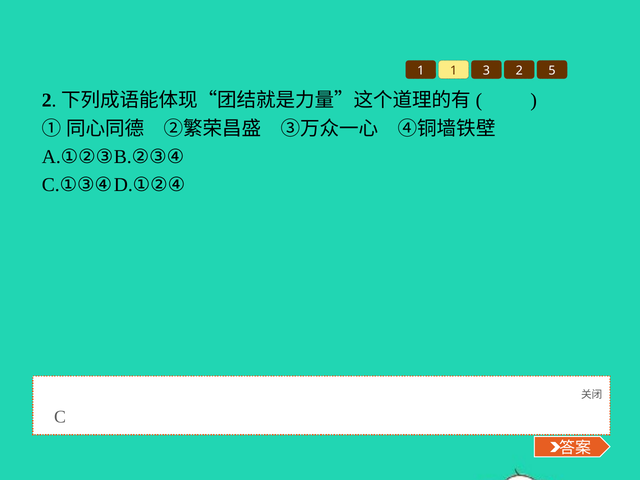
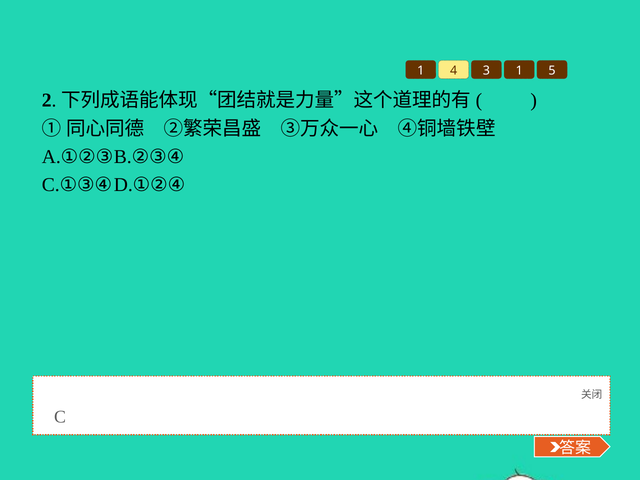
1 1: 1 -> 4 (454, 70)
3 2: 2 -> 1 (519, 70)
